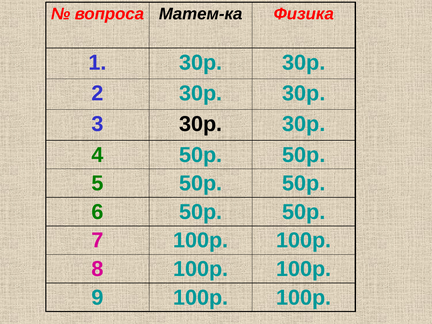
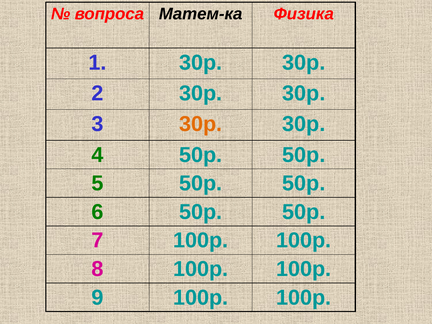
30р colour: black -> orange (201, 124)
